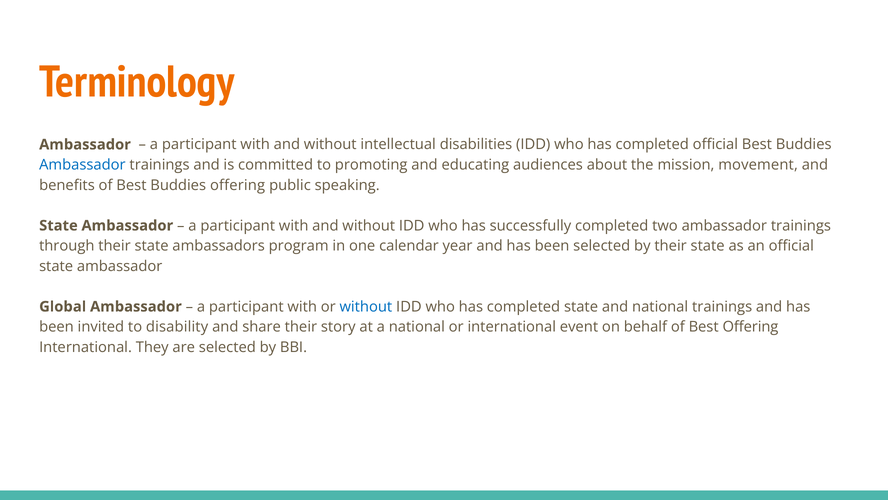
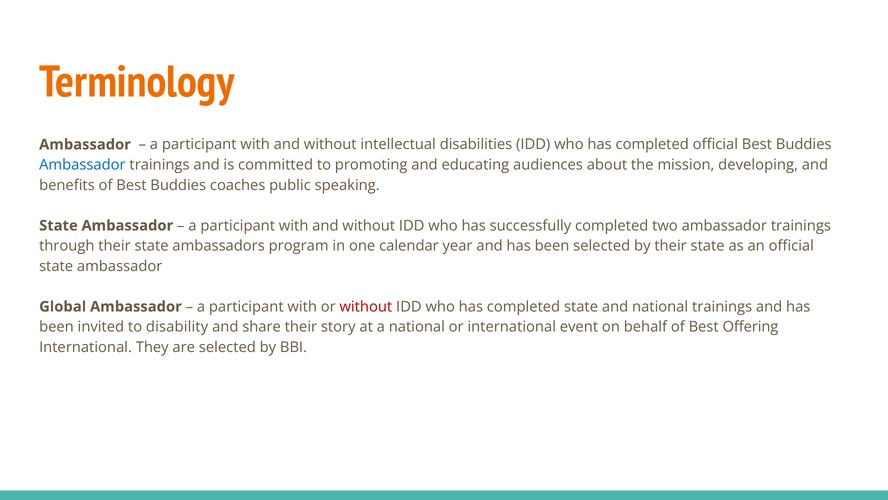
movement: movement -> developing (758, 165)
Buddies offering: offering -> coaches (238, 185)
without colour: blue -> red (366, 306)
